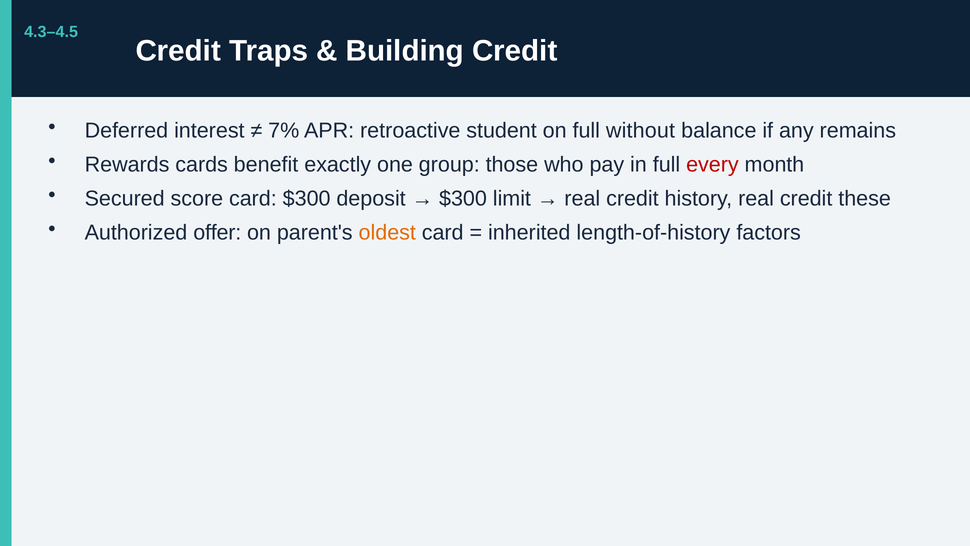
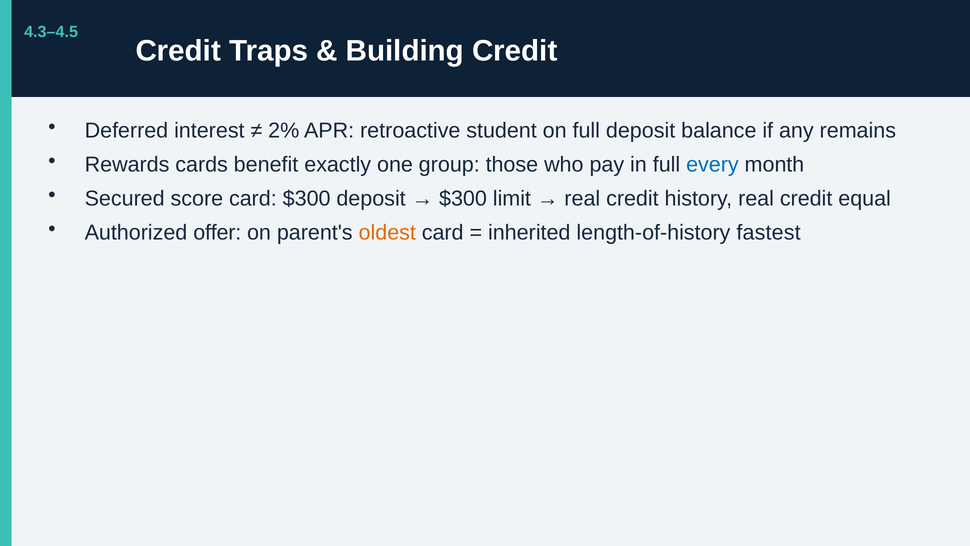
7%: 7% -> 2% (284, 131)
full without: without -> deposit (641, 131)
every colour: red -> blue (712, 165)
these: these -> equal (865, 199)
factors: factors -> fastest (769, 233)
